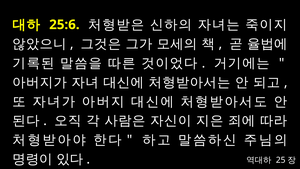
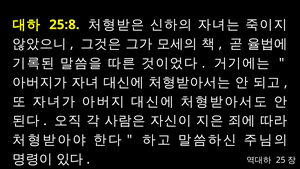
25:6: 25:6 -> 25:8 (64, 25)
